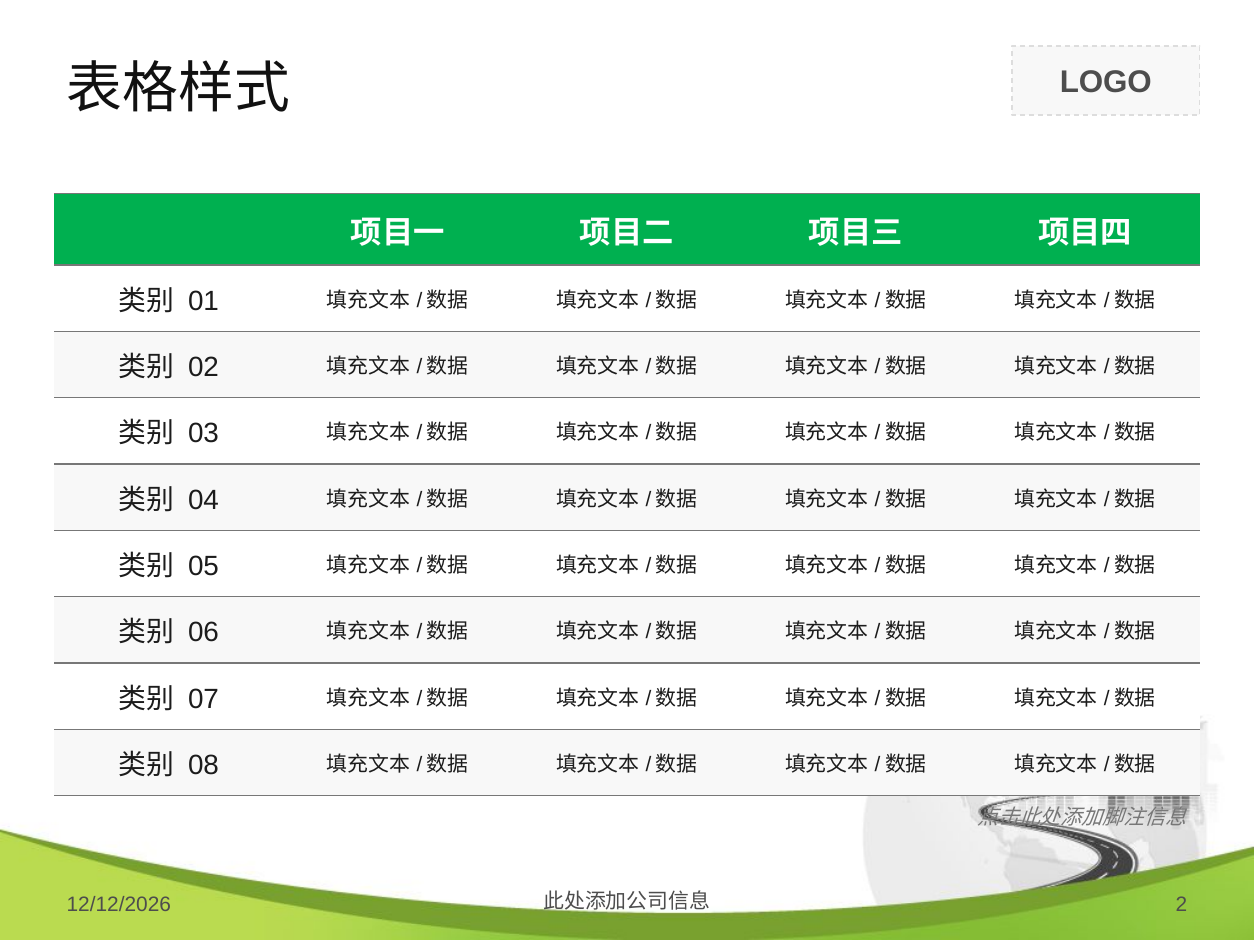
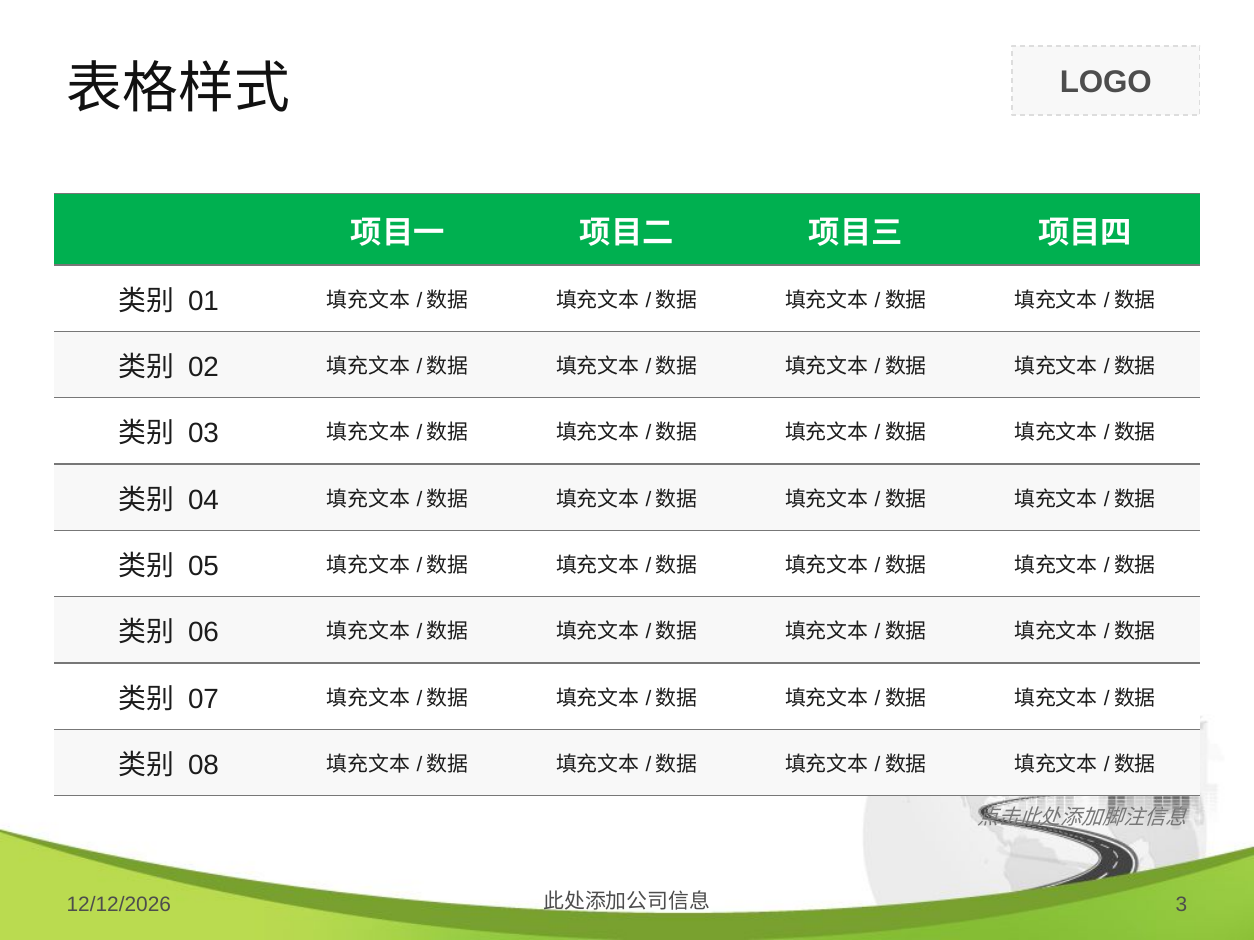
2: 2 -> 3 (1182, 905)
